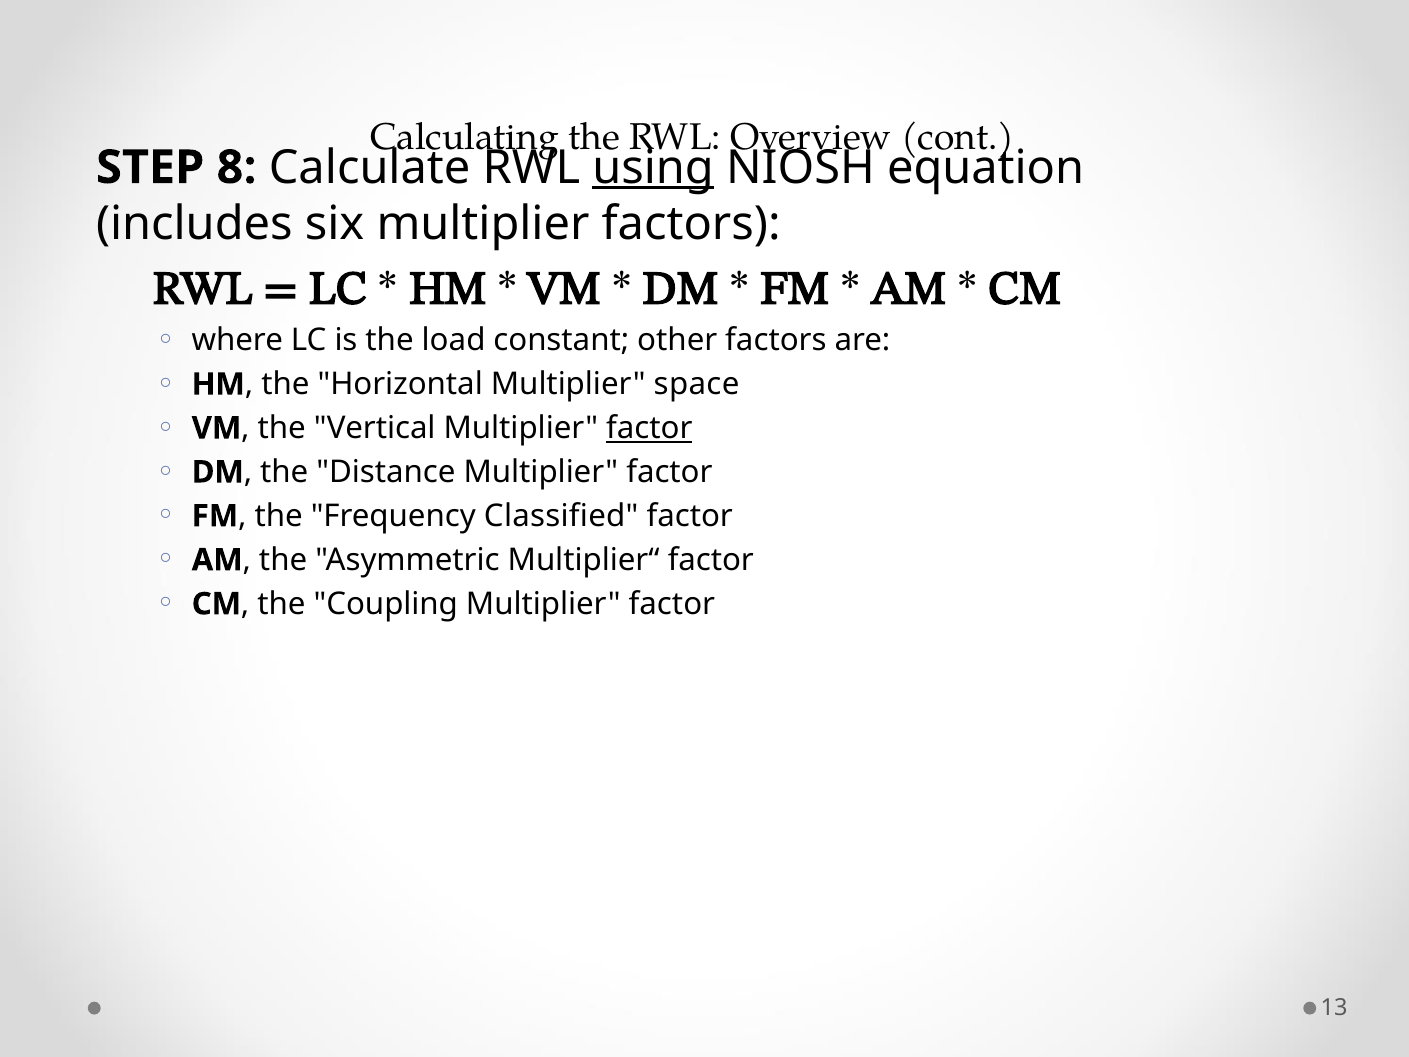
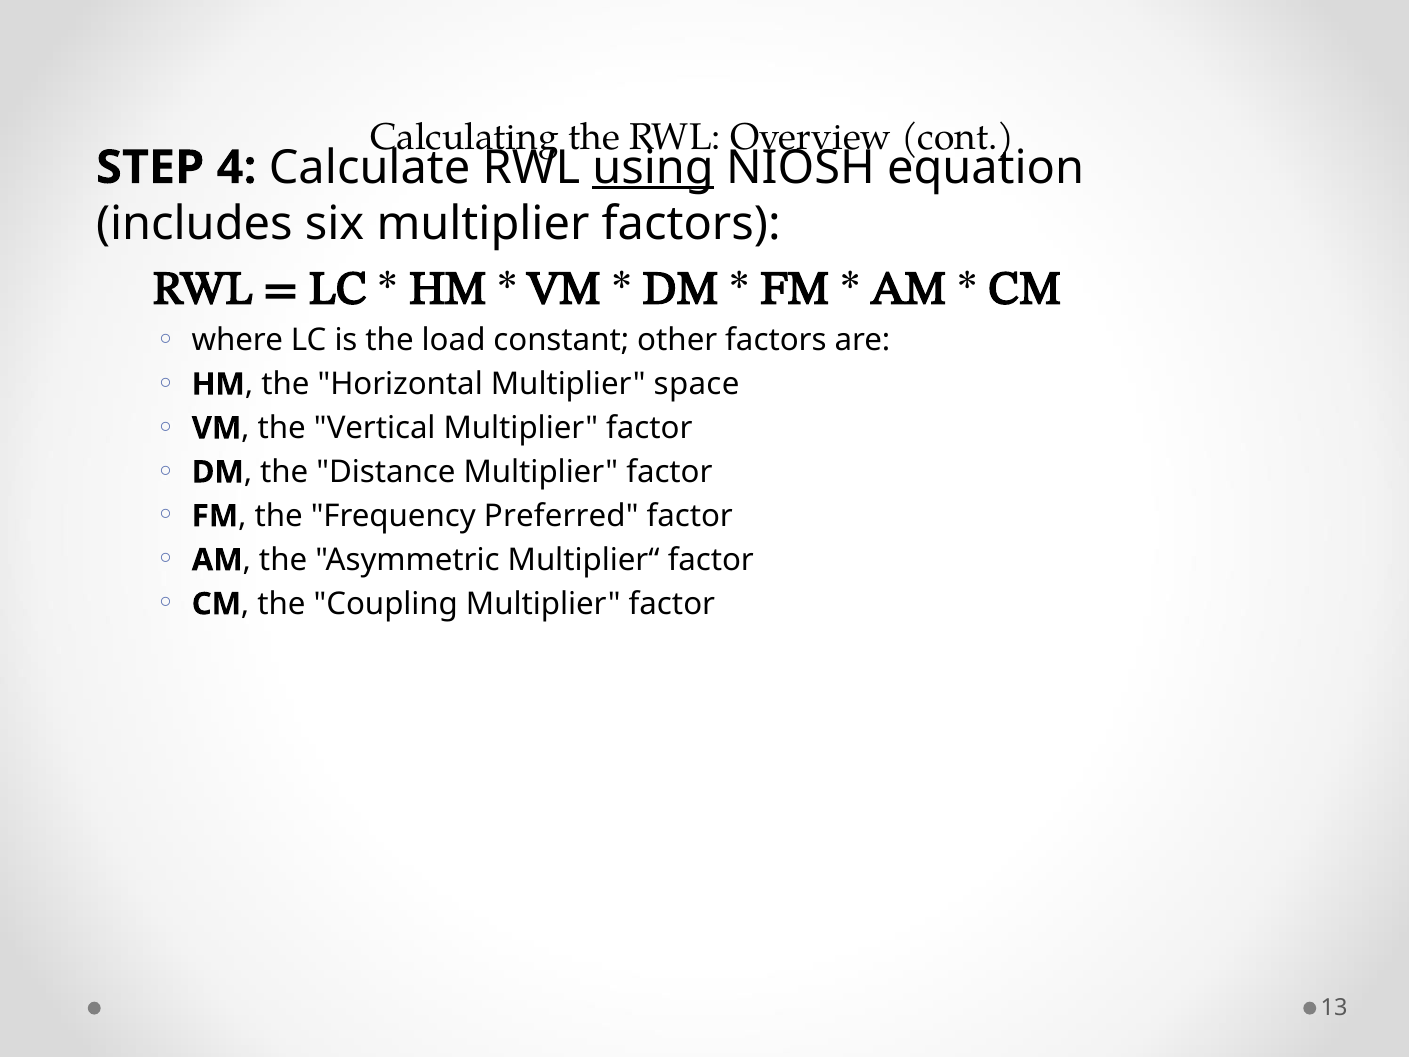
8: 8 -> 4 (237, 167)
factor underline: present -> none (649, 428)
Classified: Classified -> Preferred (561, 516)
